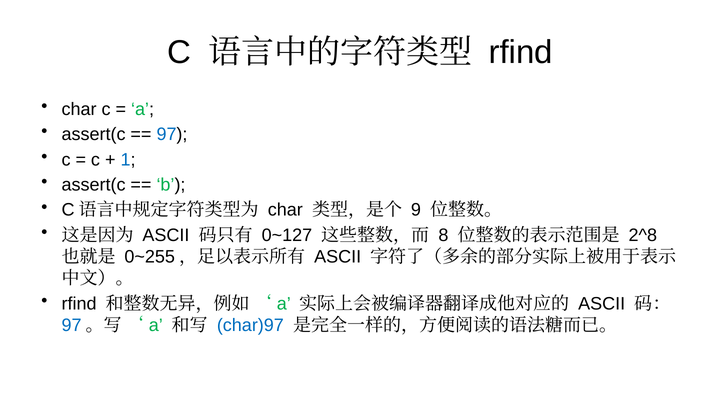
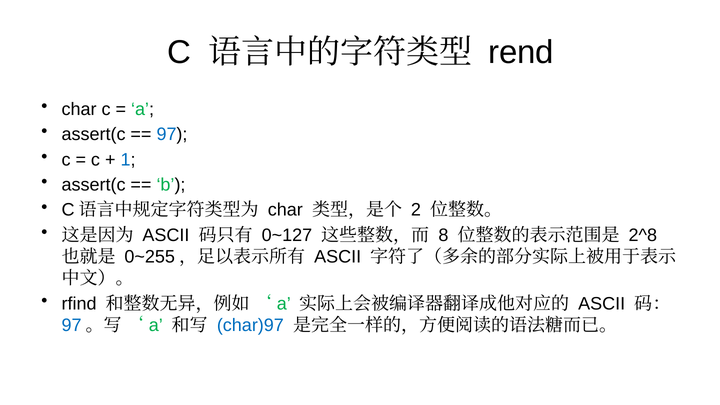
rfind: rfind -> rend (521, 52)
9: 9 -> 2 (416, 210)
